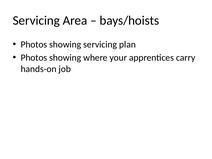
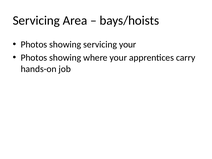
servicing plan: plan -> your (128, 44)
